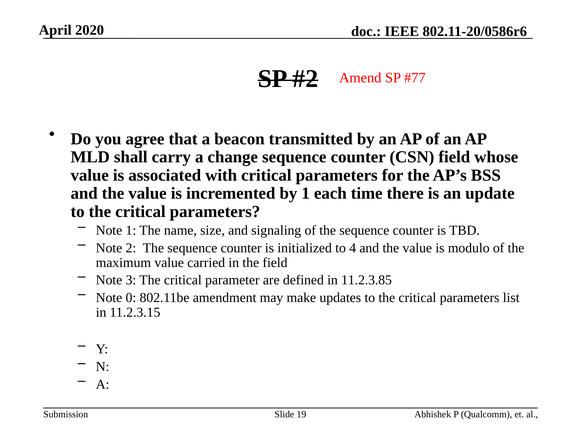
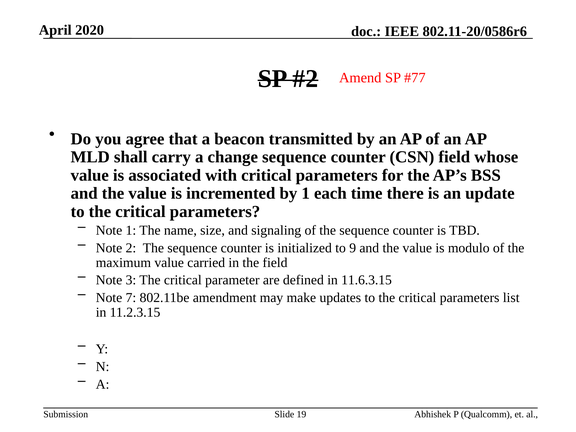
4: 4 -> 9 (353, 248)
11.2.3.85: 11.2.3.85 -> 11.6.3.15 (367, 280)
0: 0 -> 7 (131, 298)
